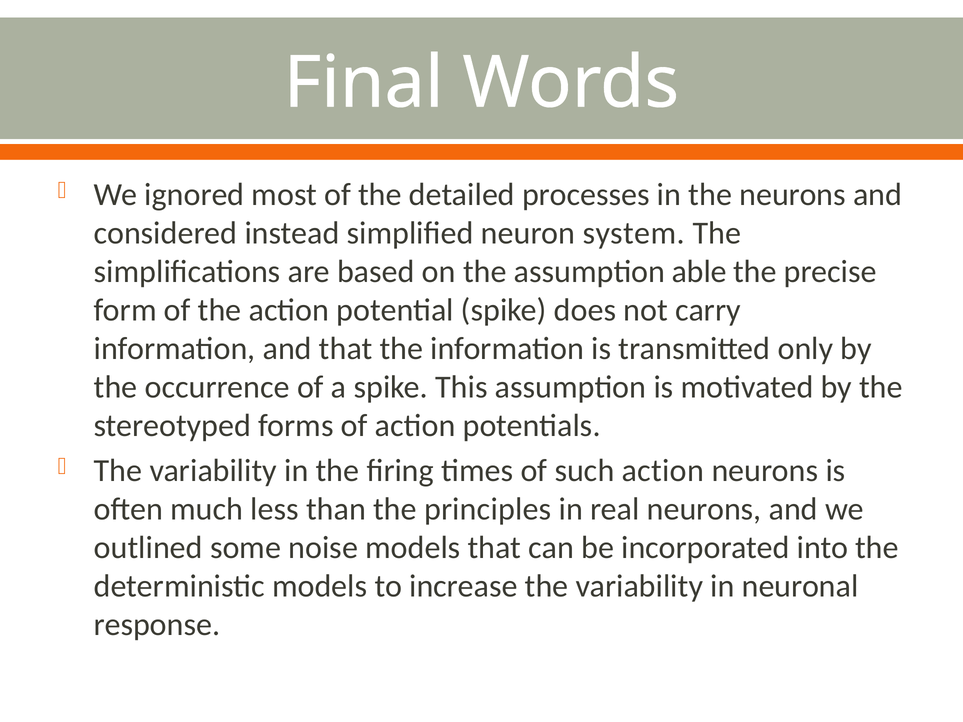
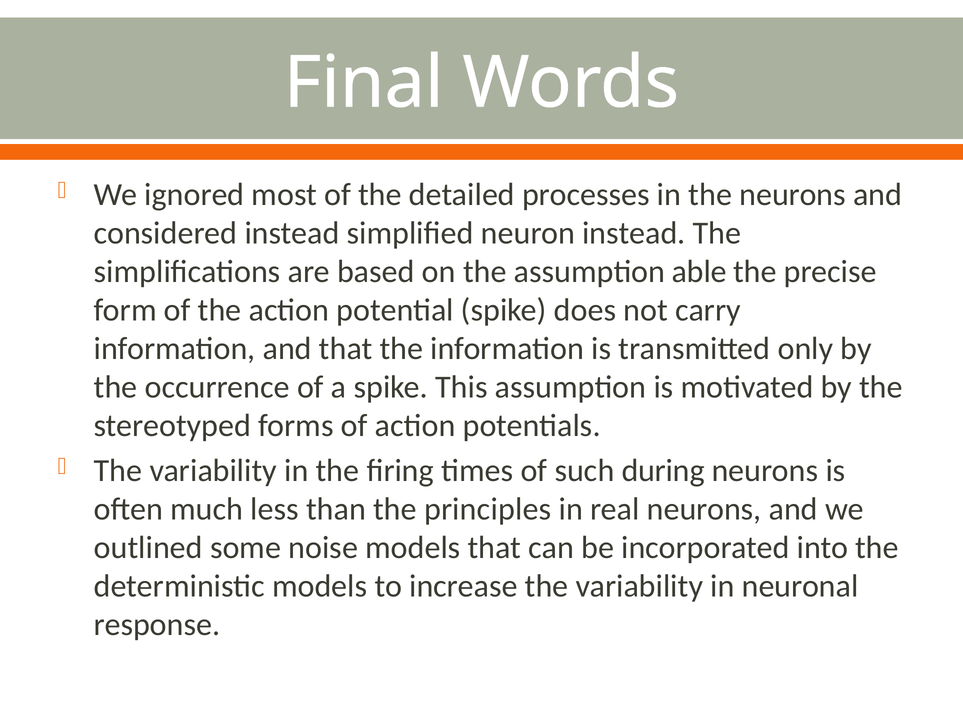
neuron system: system -> instead (634, 233)
such action: action -> during (663, 471)
